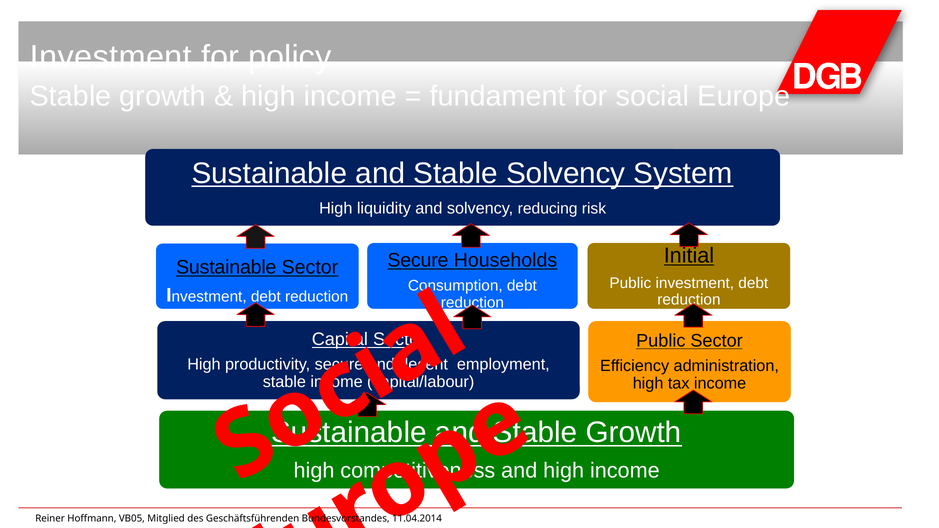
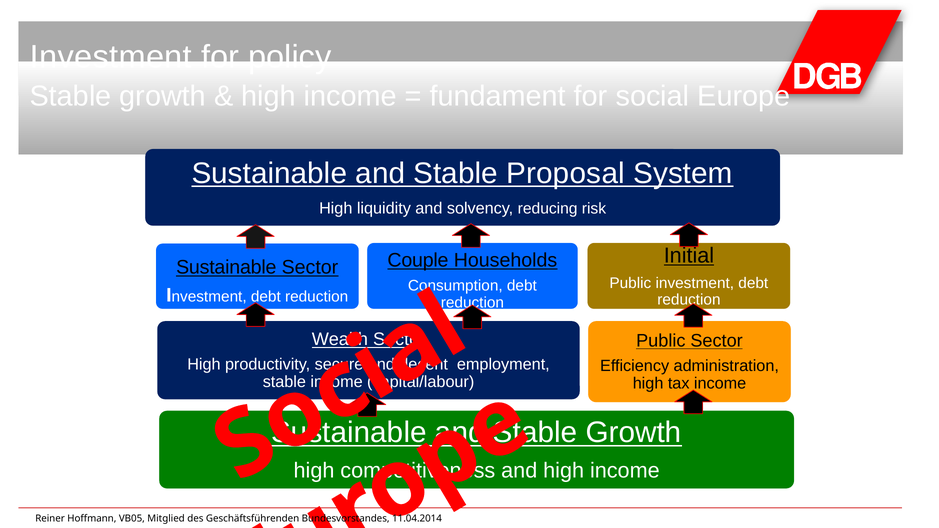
Stable Solvency: Solvency -> Proposal (565, 173)
Secure: Secure -> Couple (418, 260)
Capital: Capital -> Wealth (340, 340)
